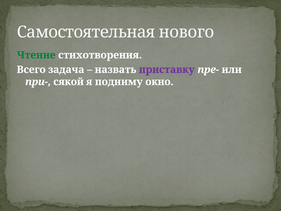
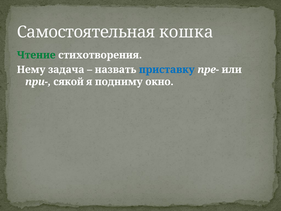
нового: нового -> кошка (186, 32)
Всего: Всего -> Нему (31, 70)
приставку colour: purple -> blue (167, 70)
